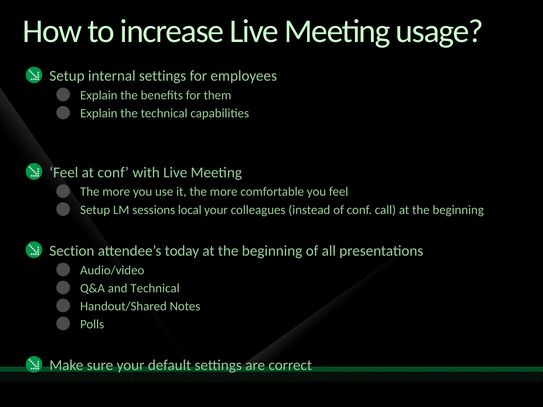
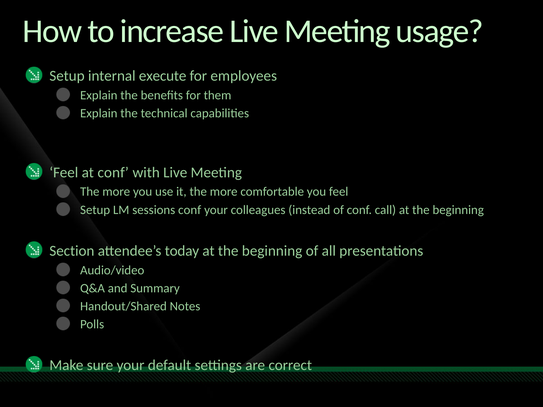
internal settings: settings -> execute (163, 76)
sessions local: local -> conf (190, 210)
and Technical: Technical -> Summary (155, 288)
